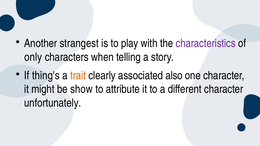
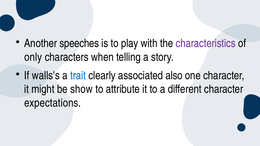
strangest: strangest -> speeches (79, 43)
thing's: thing's -> walls's (46, 76)
trait colour: orange -> blue (78, 76)
unfortunately: unfortunately -> expectations (53, 103)
